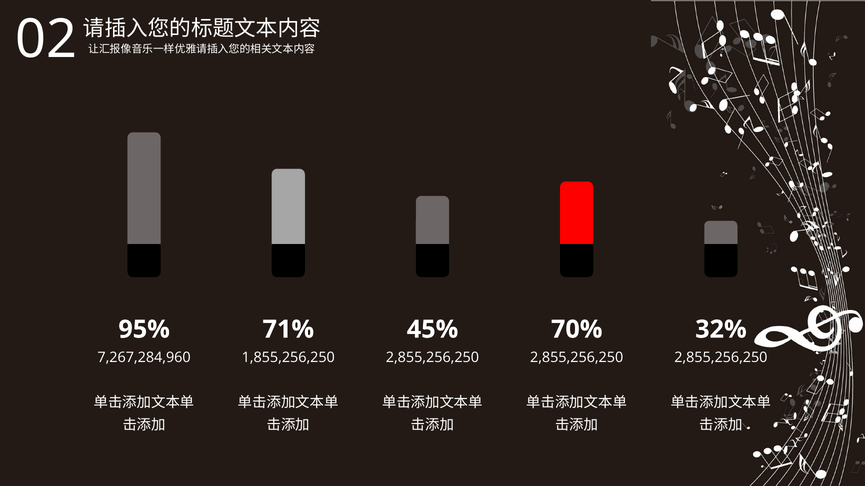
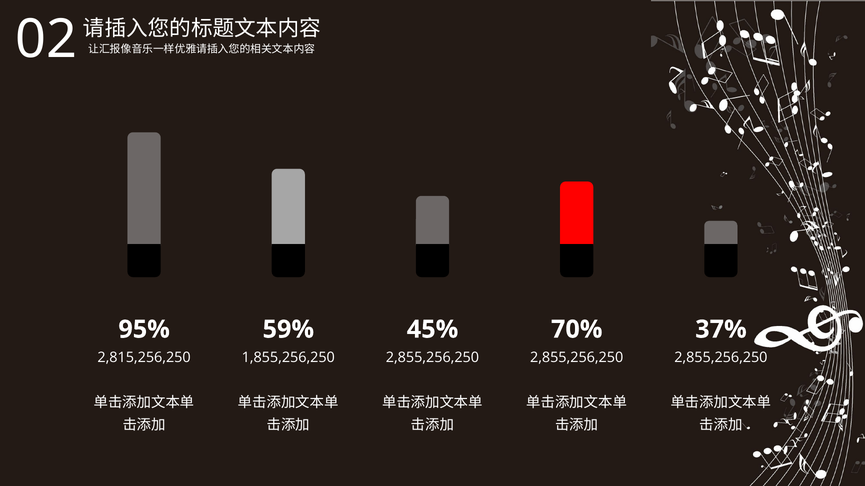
71%: 71% -> 59% (288, 330)
32%: 32% -> 37% (721, 330)
7,267,284,960: 7,267,284,960 -> 2,815,256,250 (144, 358)
